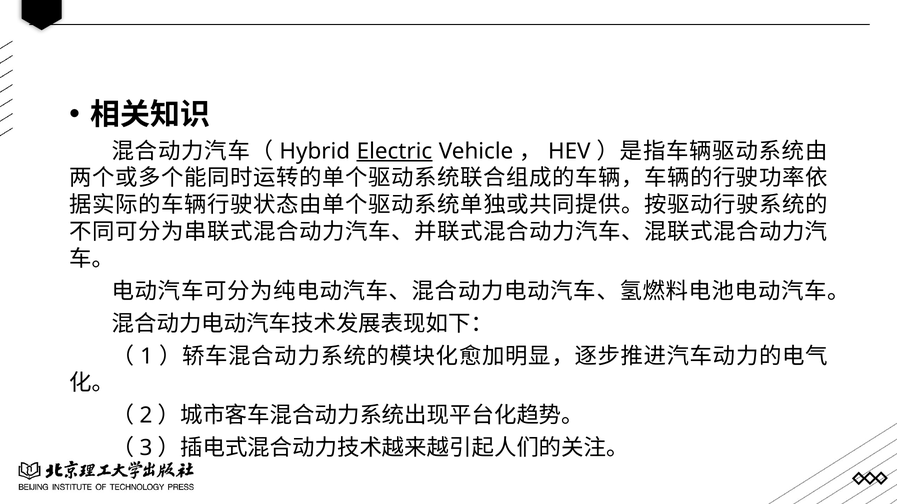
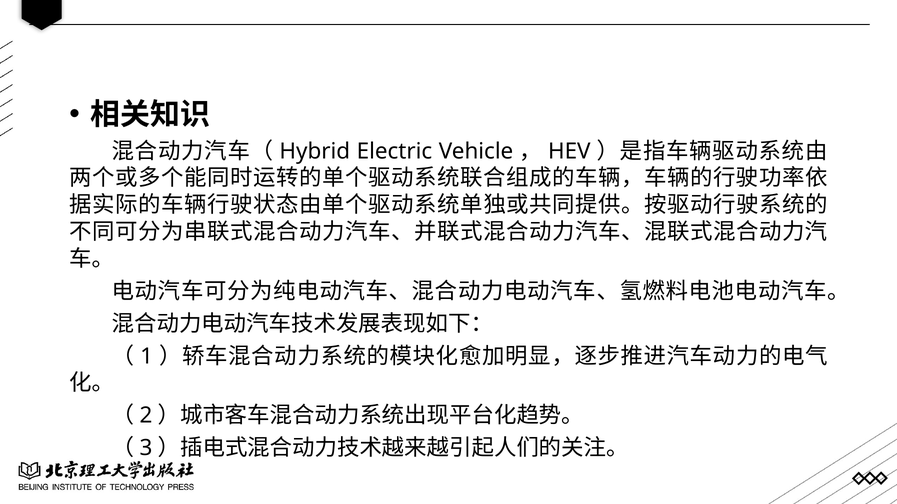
Electric underline: present -> none (394, 151)
